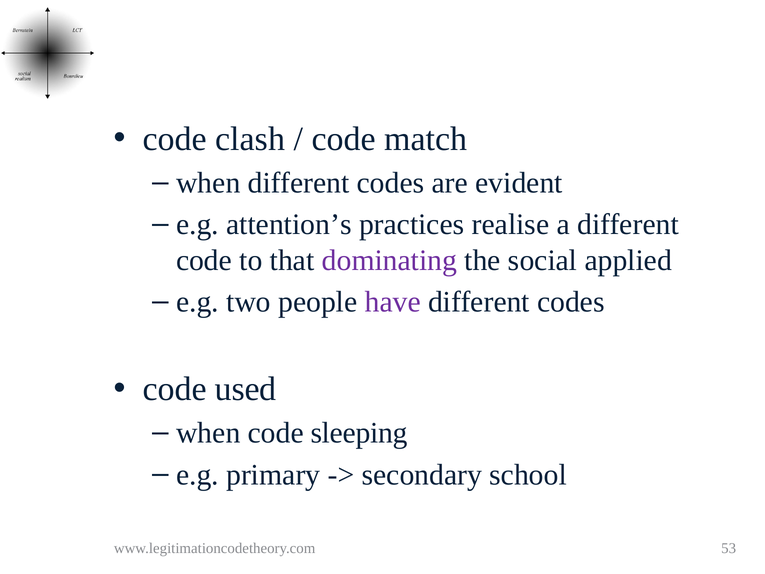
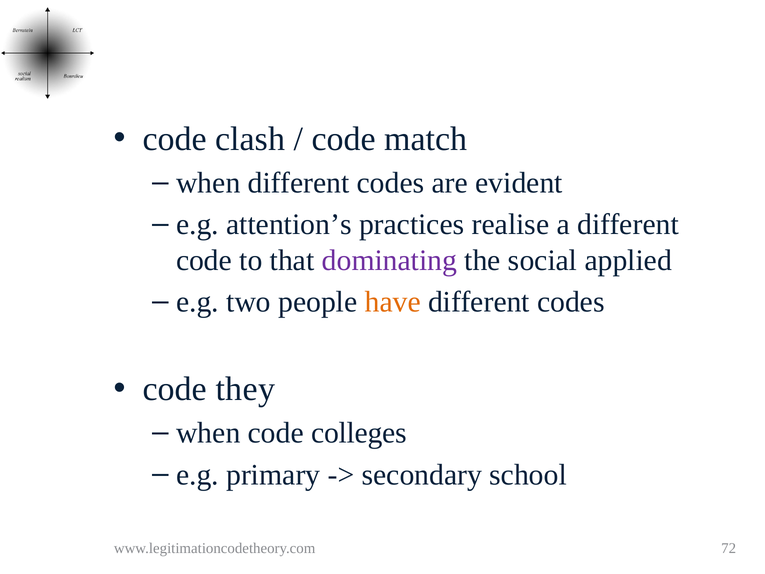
have colour: purple -> orange (393, 302)
used: used -> they (245, 389)
sleeping: sleeping -> colleges (359, 433)
53: 53 -> 72 (729, 548)
